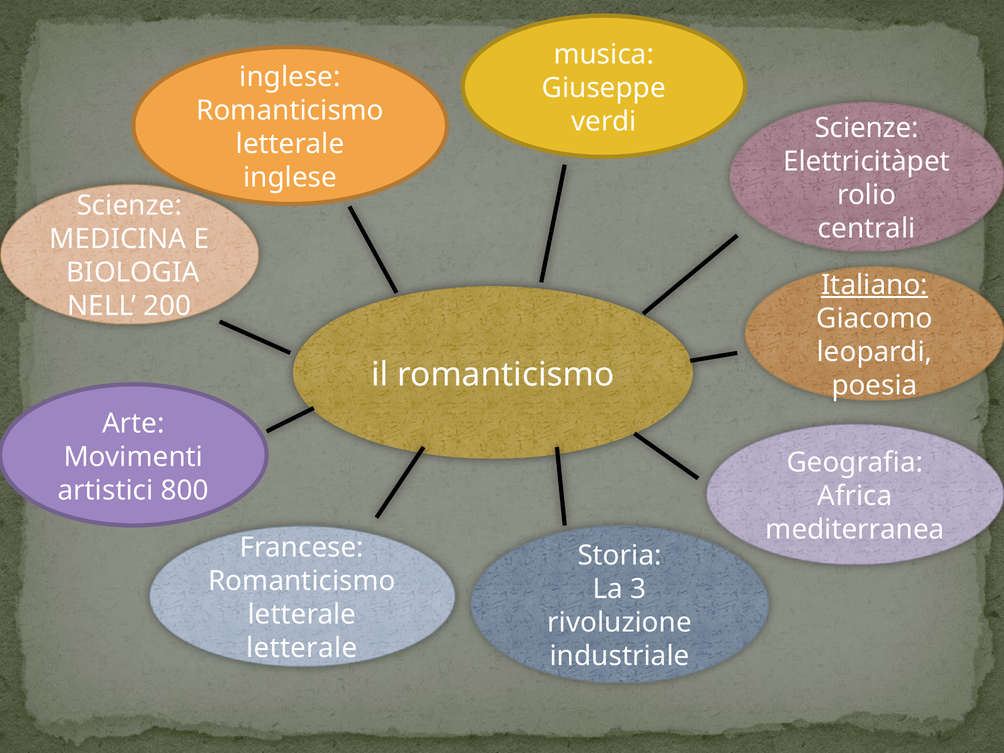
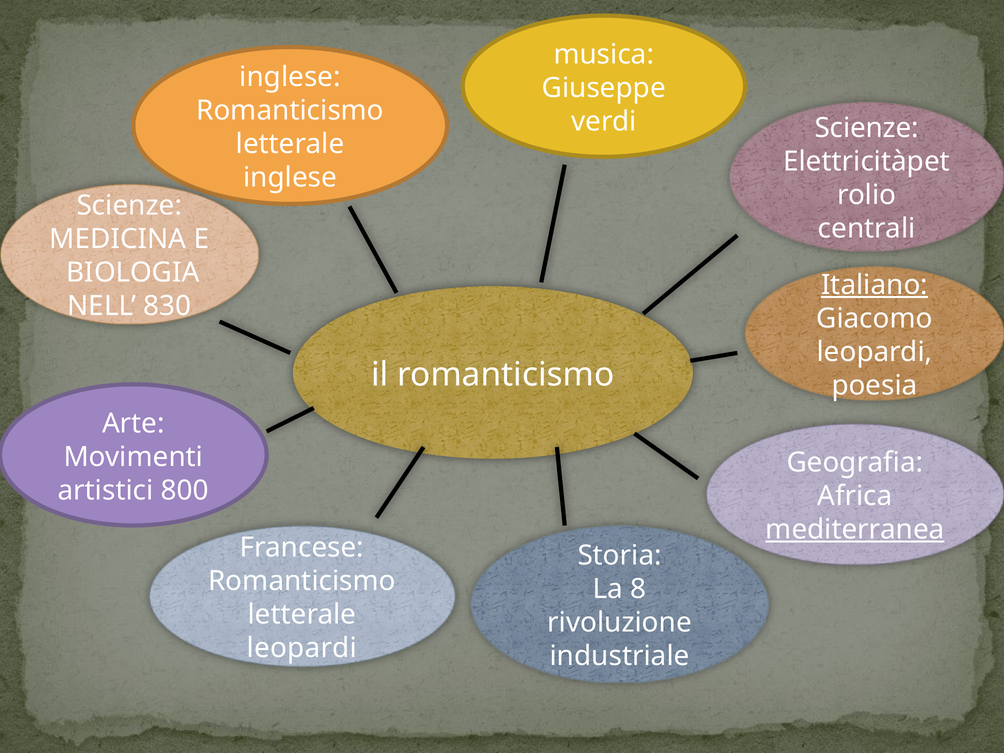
200: 200 -> 830 (167, 306)
mediterranea underline: none -> present (855, 530)
3: 3 -> 8 (638, 589)
letterale: letterale -> leopardi (302, 648)
